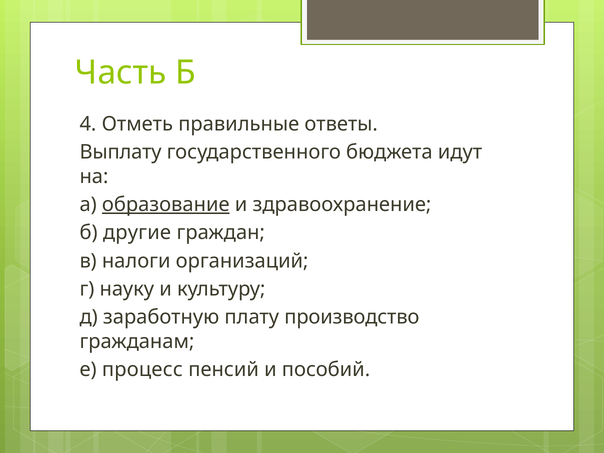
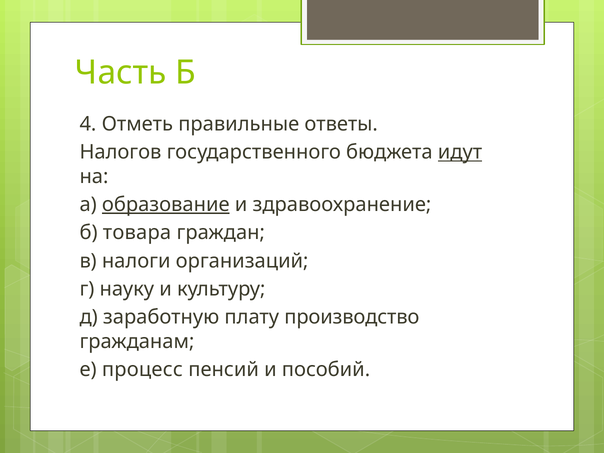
Выплату: Выплату -> Налогов (120, 152)
идут underline: none -> present (460, 152)
другие: другие -> товара (137, 233)
